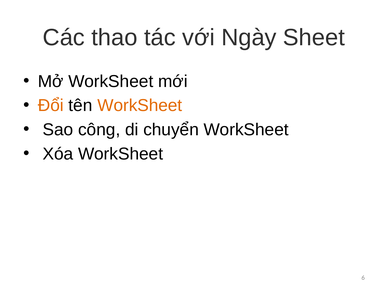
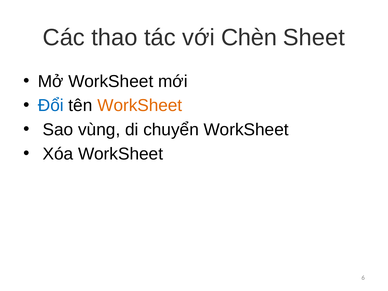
Ngày: Ngày -> Chèn (249, 38)
Đổi colour: orange -> blue (51, 106)
công: công -> vùng (99, 130)
